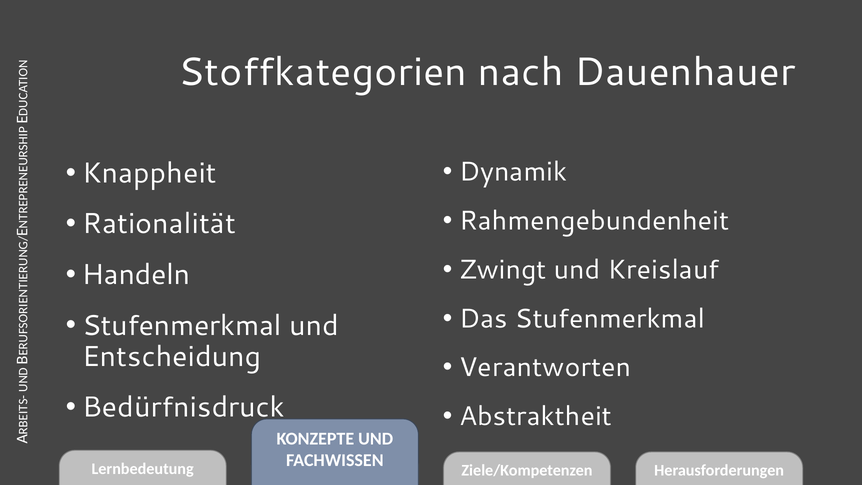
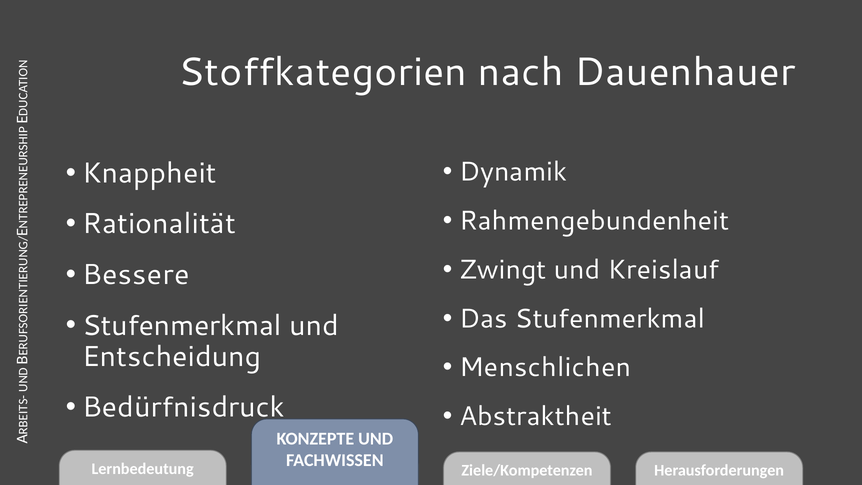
Handeln: Handeln -> Bessere (136, 275)
Verantworten: Verantworten -> Menschlichen (545, 367)
